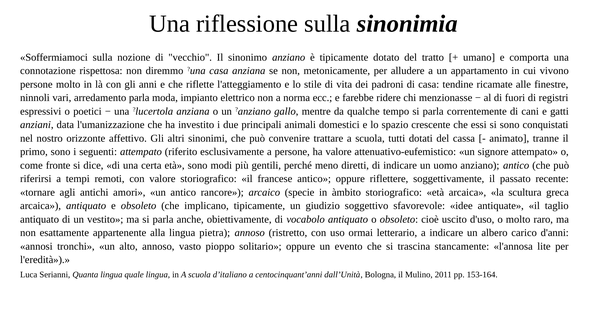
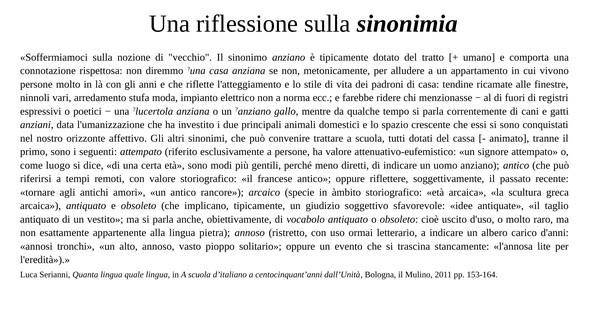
arredamento parla: parla -> stufa (139, 98)
fronte: fronte -> luogo (58, 165)
